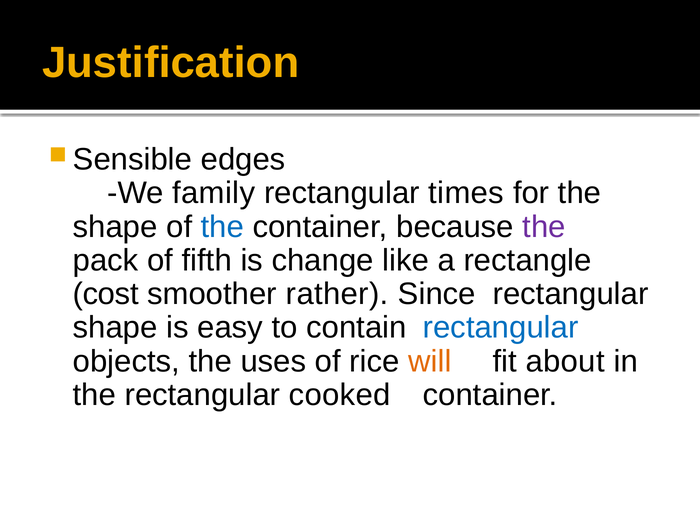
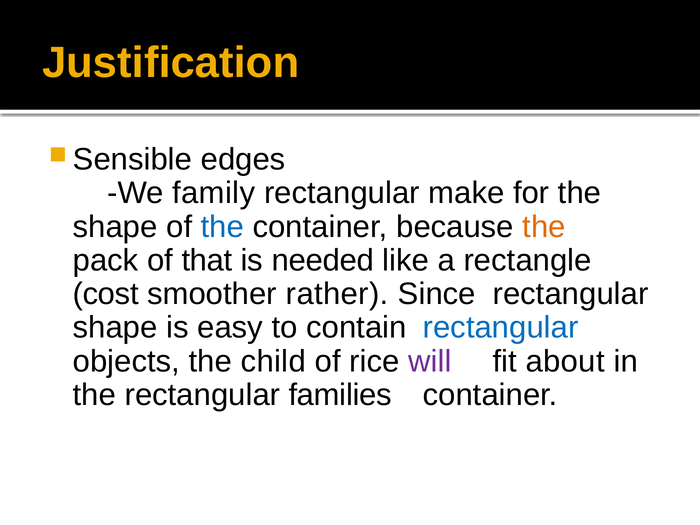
times: times -> make (466, 193)
the colour: purple -> orange (544, 227)
fifth: fifth -> that (207, 260)
change: change -> needed (323, 260)
uses: uses -> child (273, 361)
will colour: orange -> purple (430, 361)
cooked: cooked -> families (340, 395)
